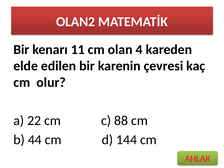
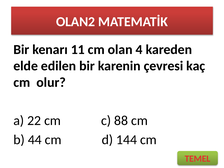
AHLAK: AHLAK -> TEMEL (198, 159)
